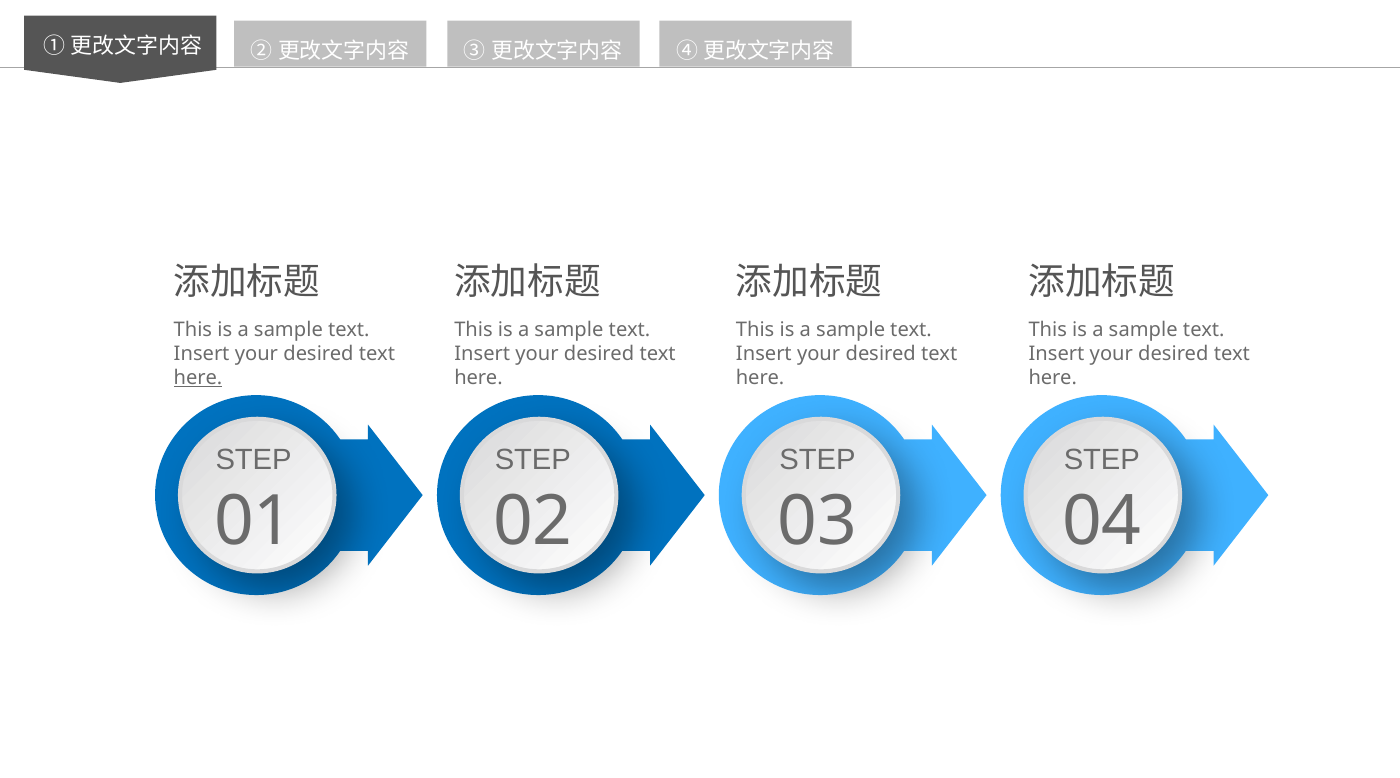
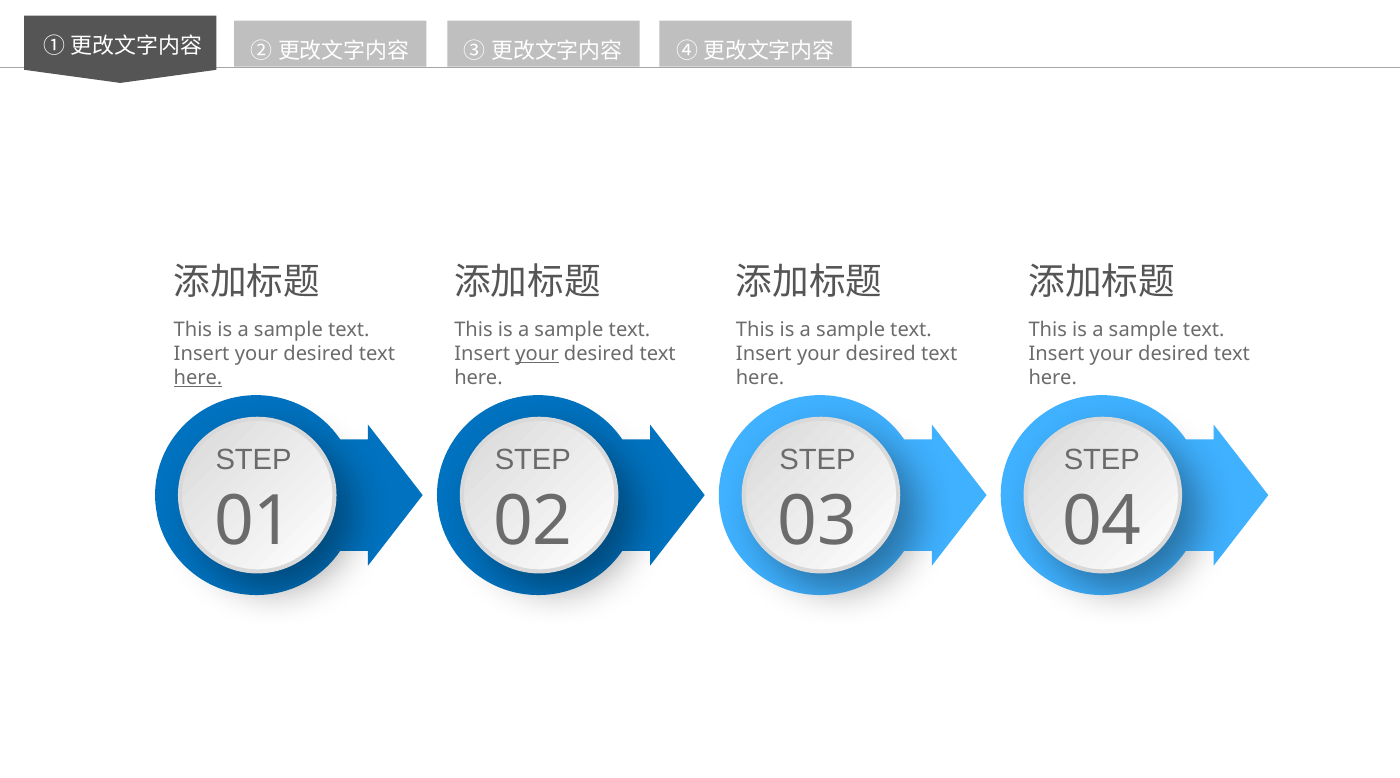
your underline: none -> present (537, 354)
